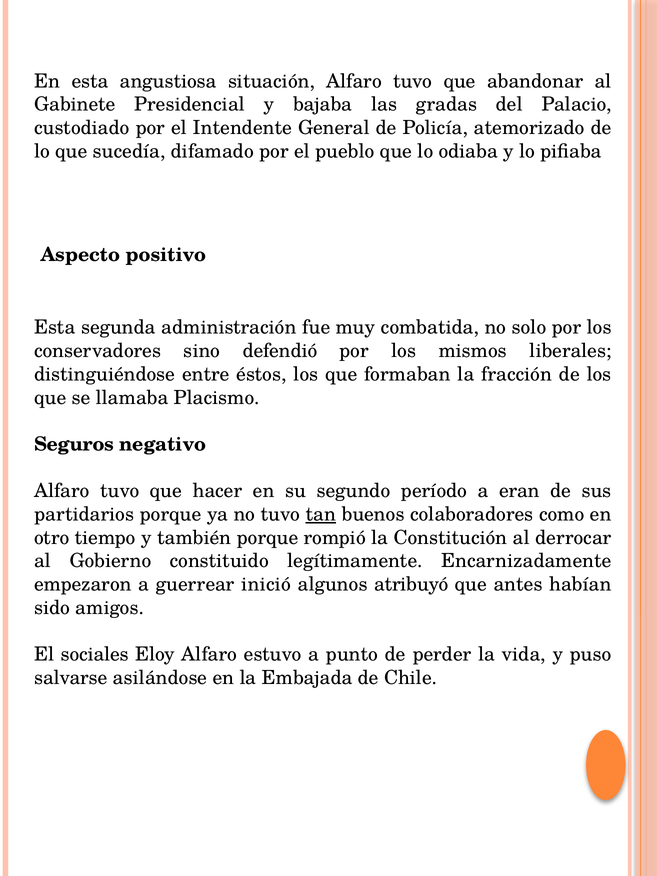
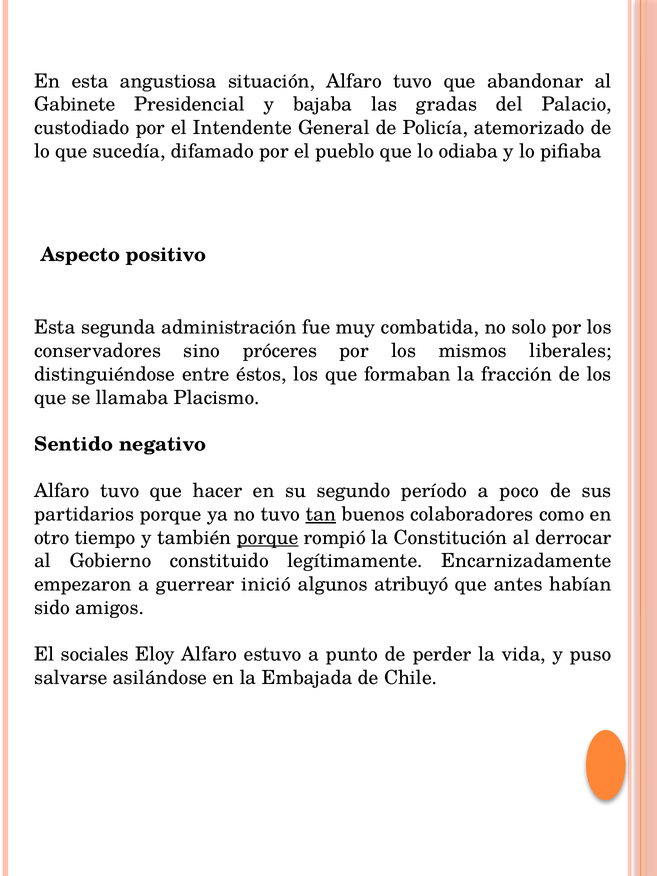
defendió: defendió -> próceres (280, 351)
Seguros: Seguros -> Sentido (74, 444)
eran: eran -> poco (519, 491)
porque underline: none -> present (268, 538)
